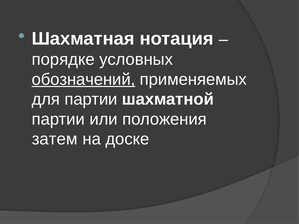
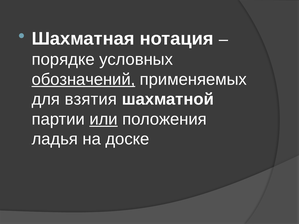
для партии: партии -> взятия (91, 99)
или underline: none -> present (104, 119)
затем: затем -> ладья (55, 139)
